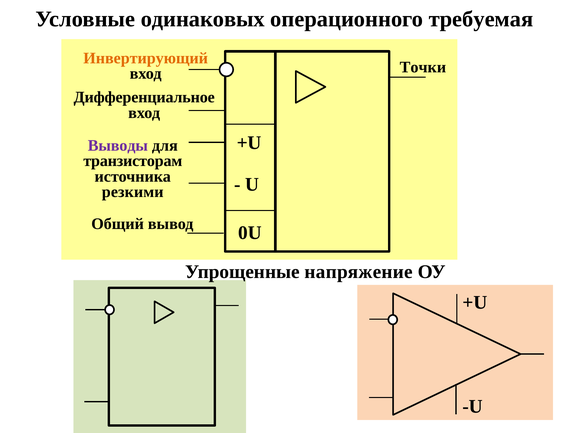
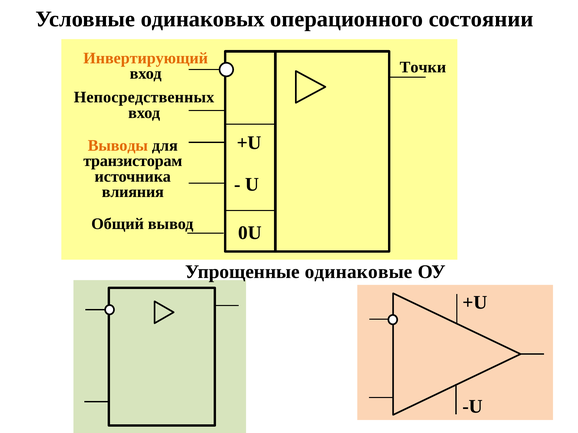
требуемая: требуемая -> состоянии (481, 19)
Дифференциальное: Дифференциальное -> Непосредственных (144, 97)
Выводы colour: purple -> orange (118, 146)
резкими: резкими -> влияния (133, 192)
напряжение: напряжение -> одинаковые (359, 272)
